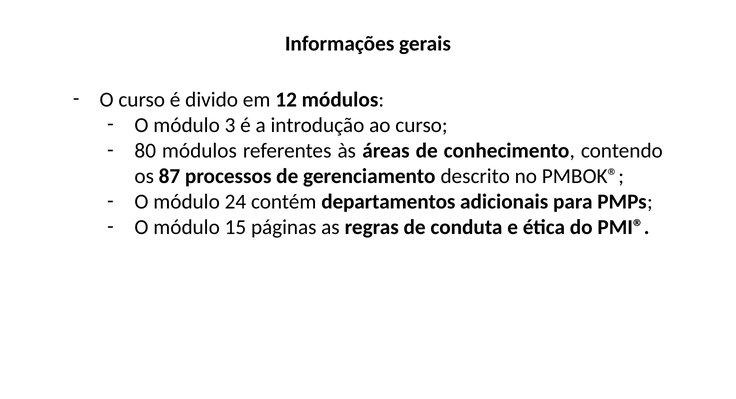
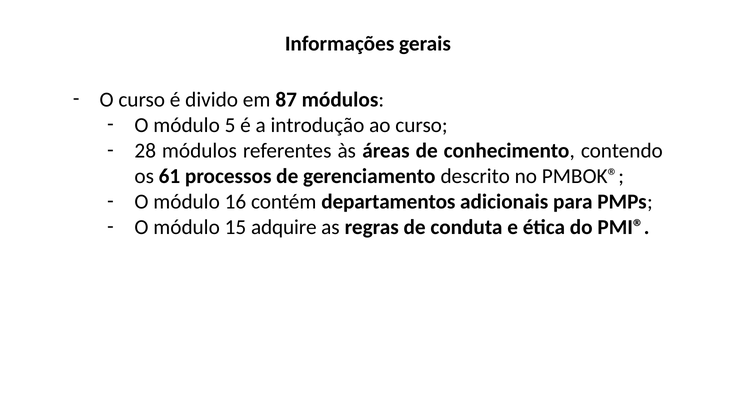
12: 12 -> 87 (286, 100)
3: 3 -> 5 (230, 125)
80: 80 -> 28 (145, 151)
87: 87 -> 61 (169, 176)
24: 24 -> 16 (235, 202)
páginas: páginas -> adquire (284, 227)
